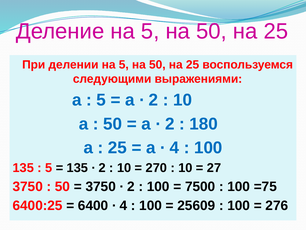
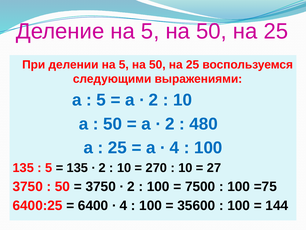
180: 180 -> 480 (204, 124)
25609: 25609 -> 35600 (196, 205)
276: 276 -> 144 (277, 205)
